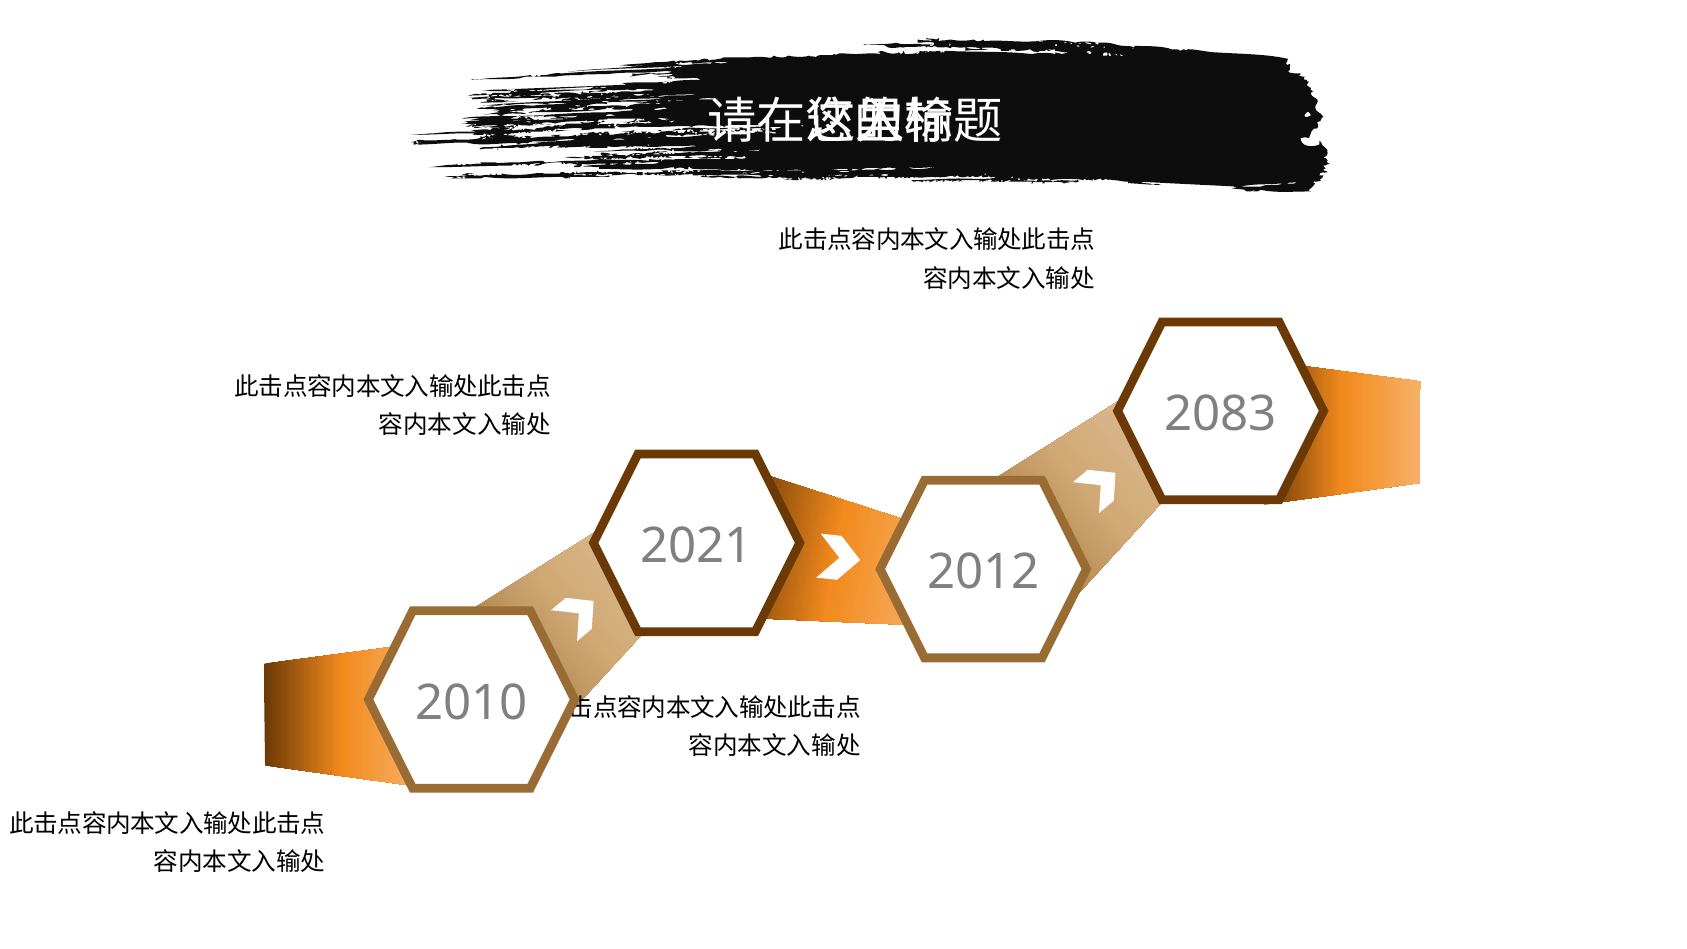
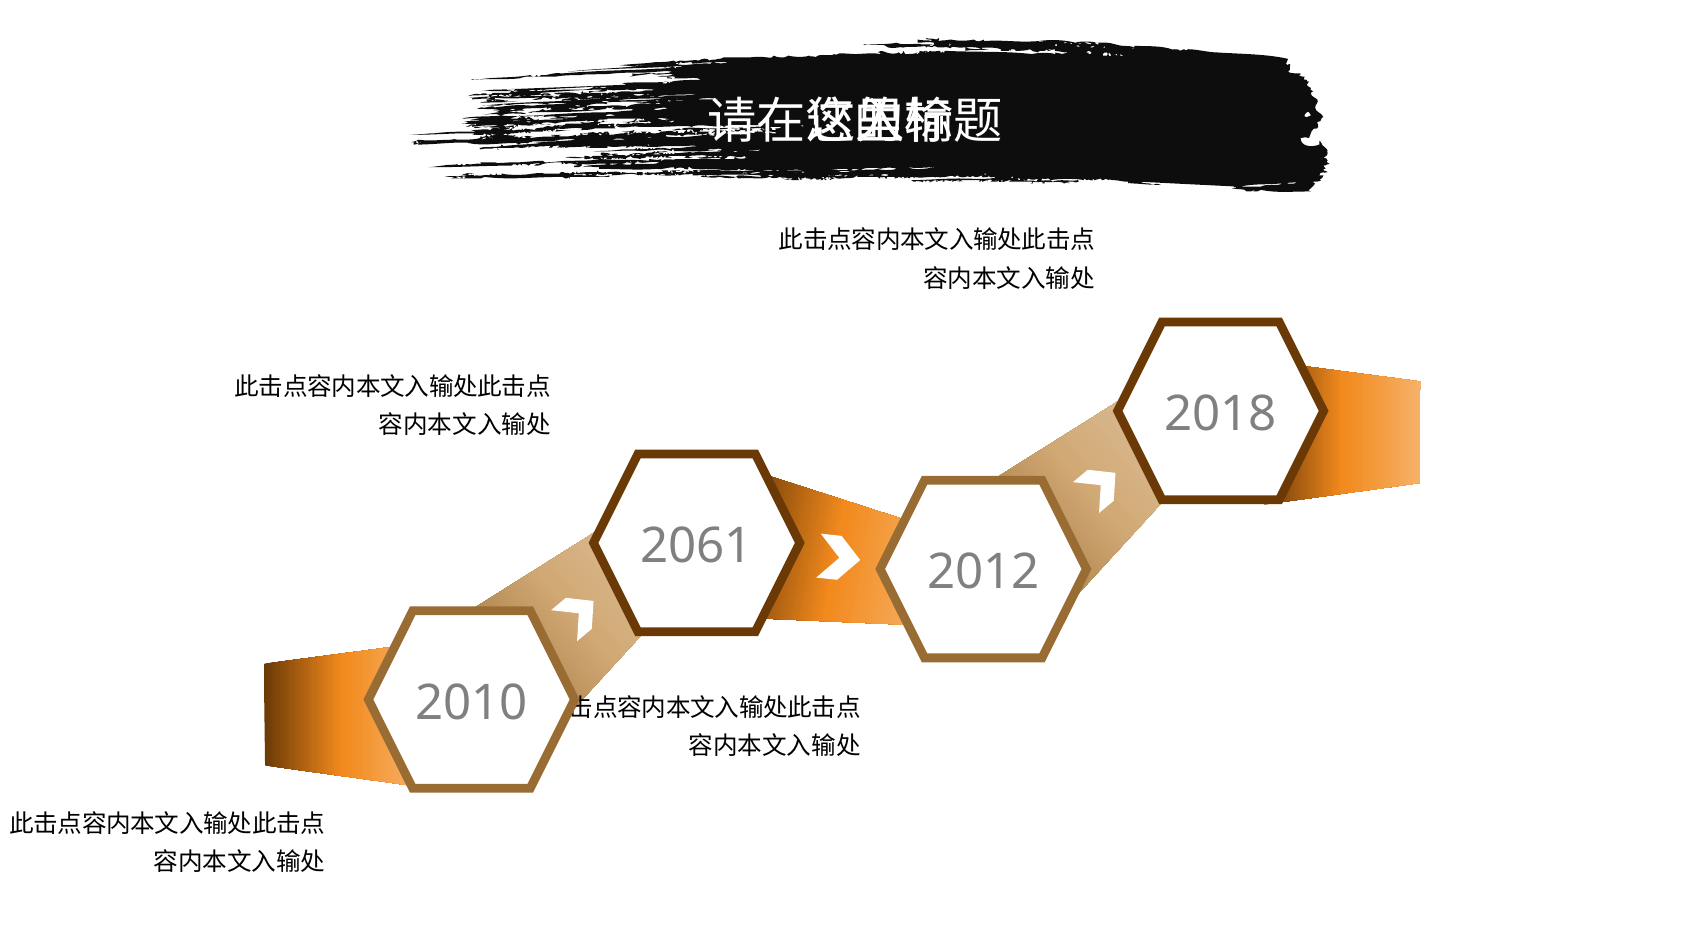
2083: 2083 -> 2018 (1221, 414)
2021: 2021 -> 2061 (697, 546)
